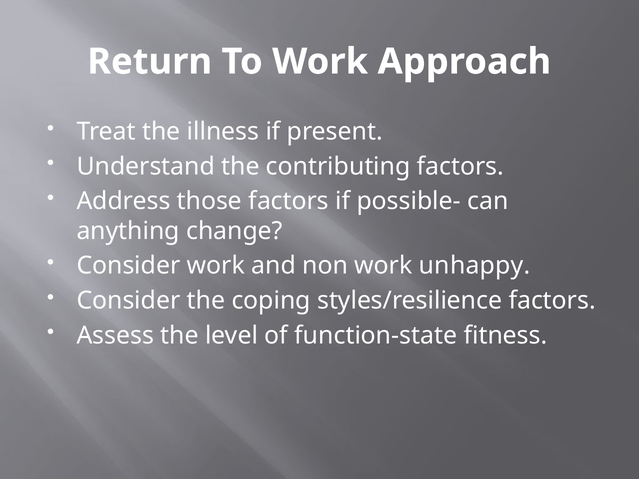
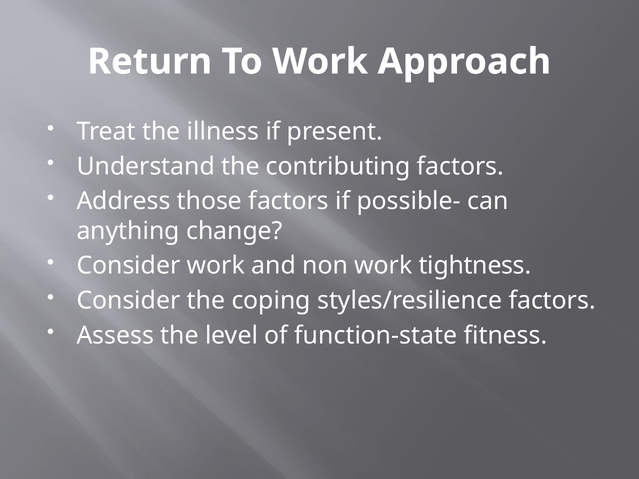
unhappy: unhappy -> tightness (475, 266)
